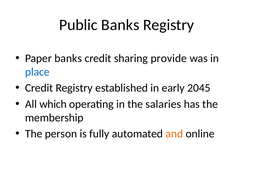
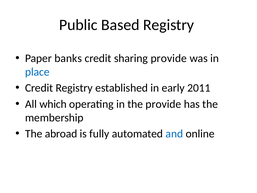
Public Banks: Banks -> Based (120, 25)
2045: 2045 -> 2011 (199, 88)
the salaries: salaries -> provide (163, 104)
person: person -> abroad (61, 134)
and colour: orange -> blue (174, 134)
